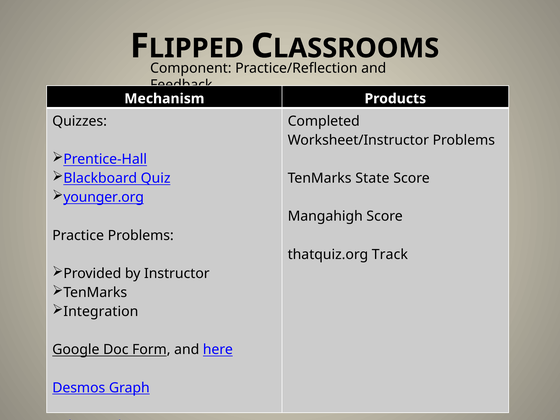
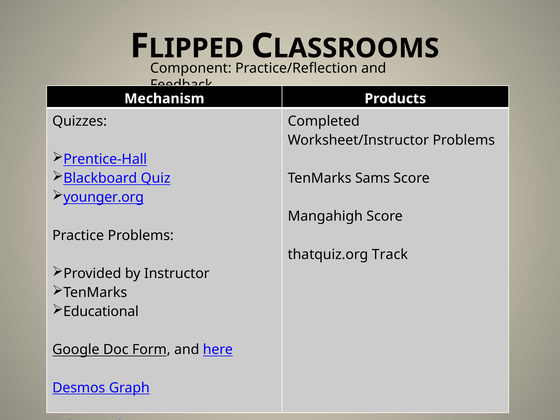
State: State -> Sams (373, 178)
Integration: Integration -> Educational (101, 312)
